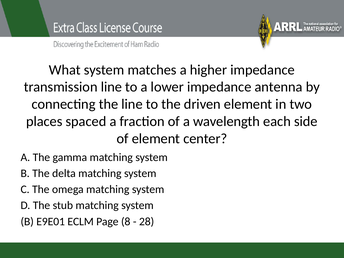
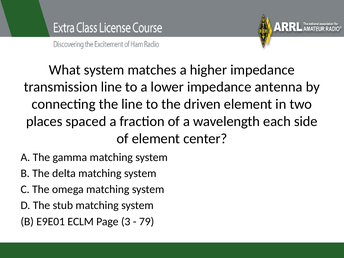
8: 8 -> 3 (126, 221)
28: 28 -> 79 (147, 221)
